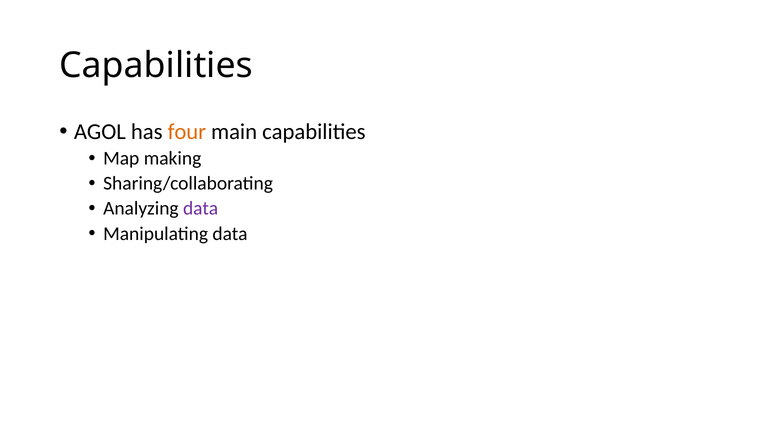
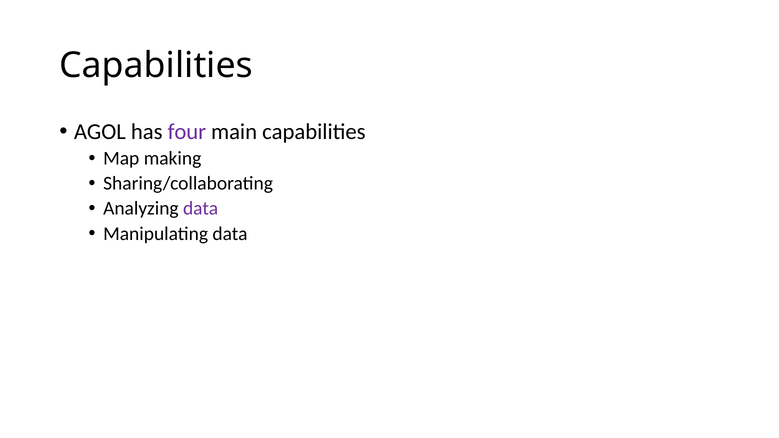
four colour: orange -> purple (187, 132)
